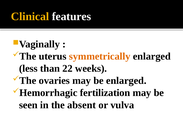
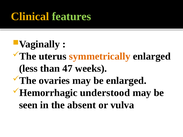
features colour: white -> light green (71, 16)
22: 22 -> 47 (67, 69)
fertilization: fertilization -> understood (105, 93)
